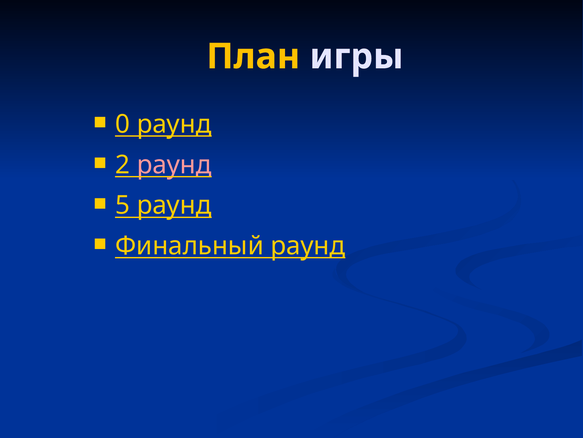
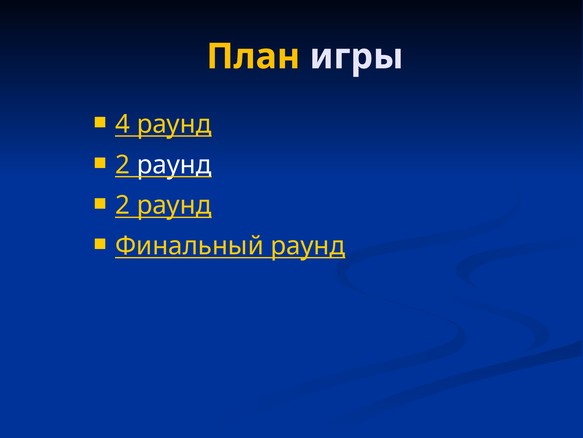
0: 0 -> 4 (123, 124)
раунд colour: pink -> white (174, 165)
5: 5 -> 2 (123, 205)
